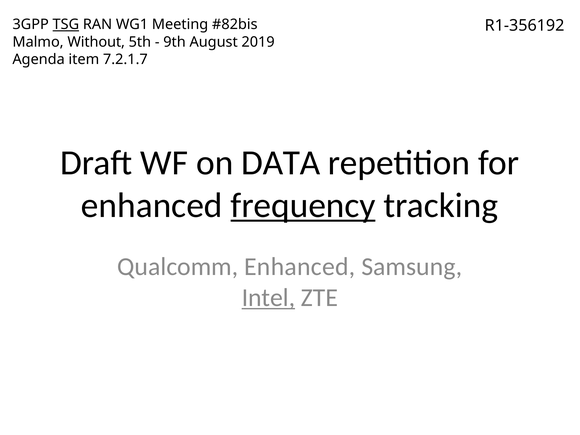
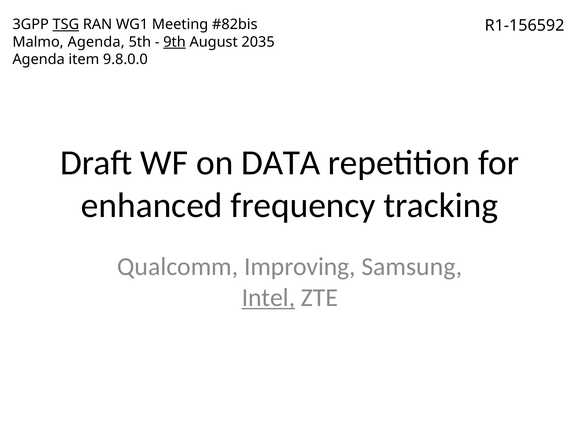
R1-356192: R1-356192 -> R1-156592 (525, 26)
Malmo Without: Without -> Agenda (96, 42)
9th underline: none -> present (175, 42)
2019: 2019 -> 2035 (258, 42)
7.2.1.7: 7.2.1.7 -> 9.8.0.0 (125, 59)
frequency underline: present -> none (303, 206)
Qualcomm Enhanced: Enhanced -> Improving (300, 267)
